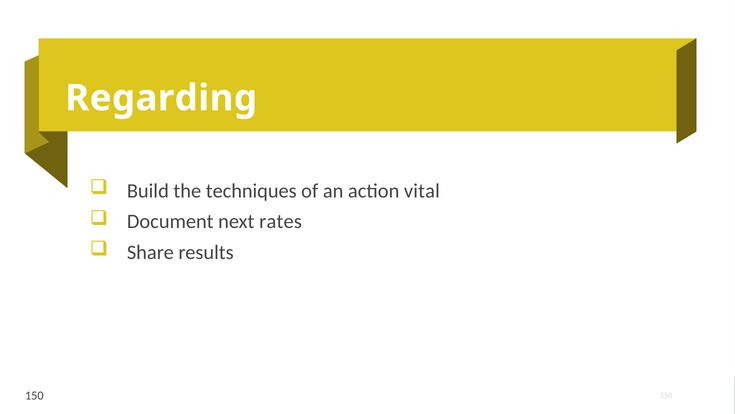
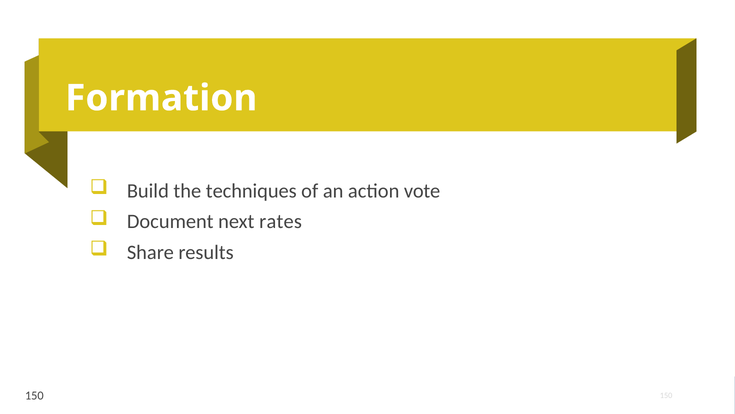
Regarding: Regarding -> Formation (161, 98)
vital: vital -> vote (422, 191)
